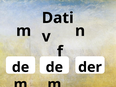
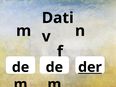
der underline: none -> present (90, 67)
